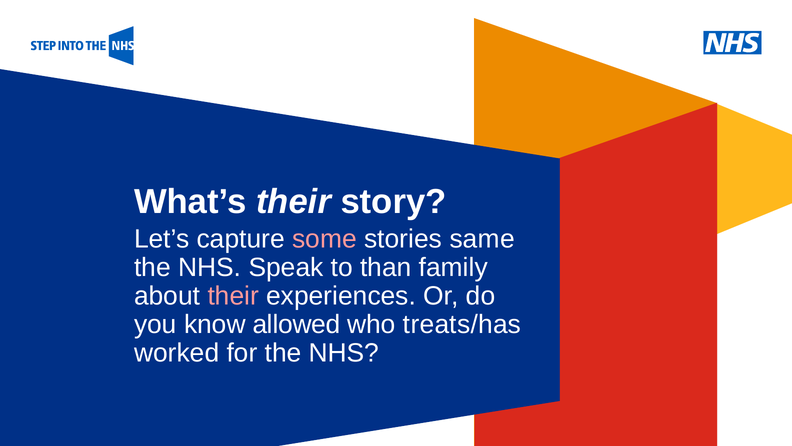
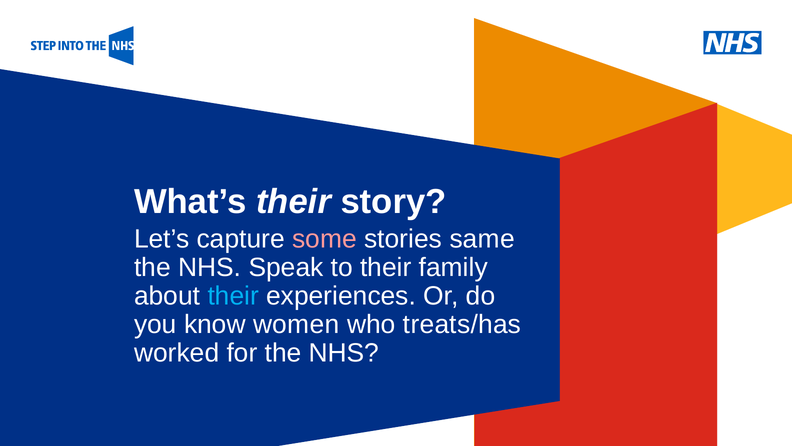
to than: than -> their (386, 267)
their colour: pink -> light blue (233, 296)
allowed: allowed -> women (296, 324)
